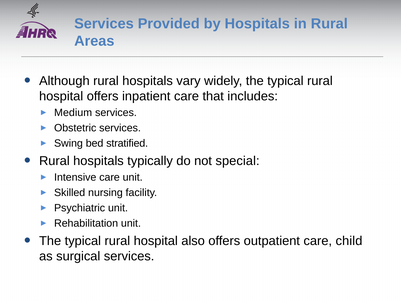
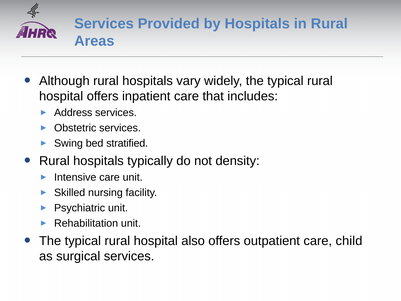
Medium: Medium -> Address (73, 113)
special: special -> density (238, 161)
